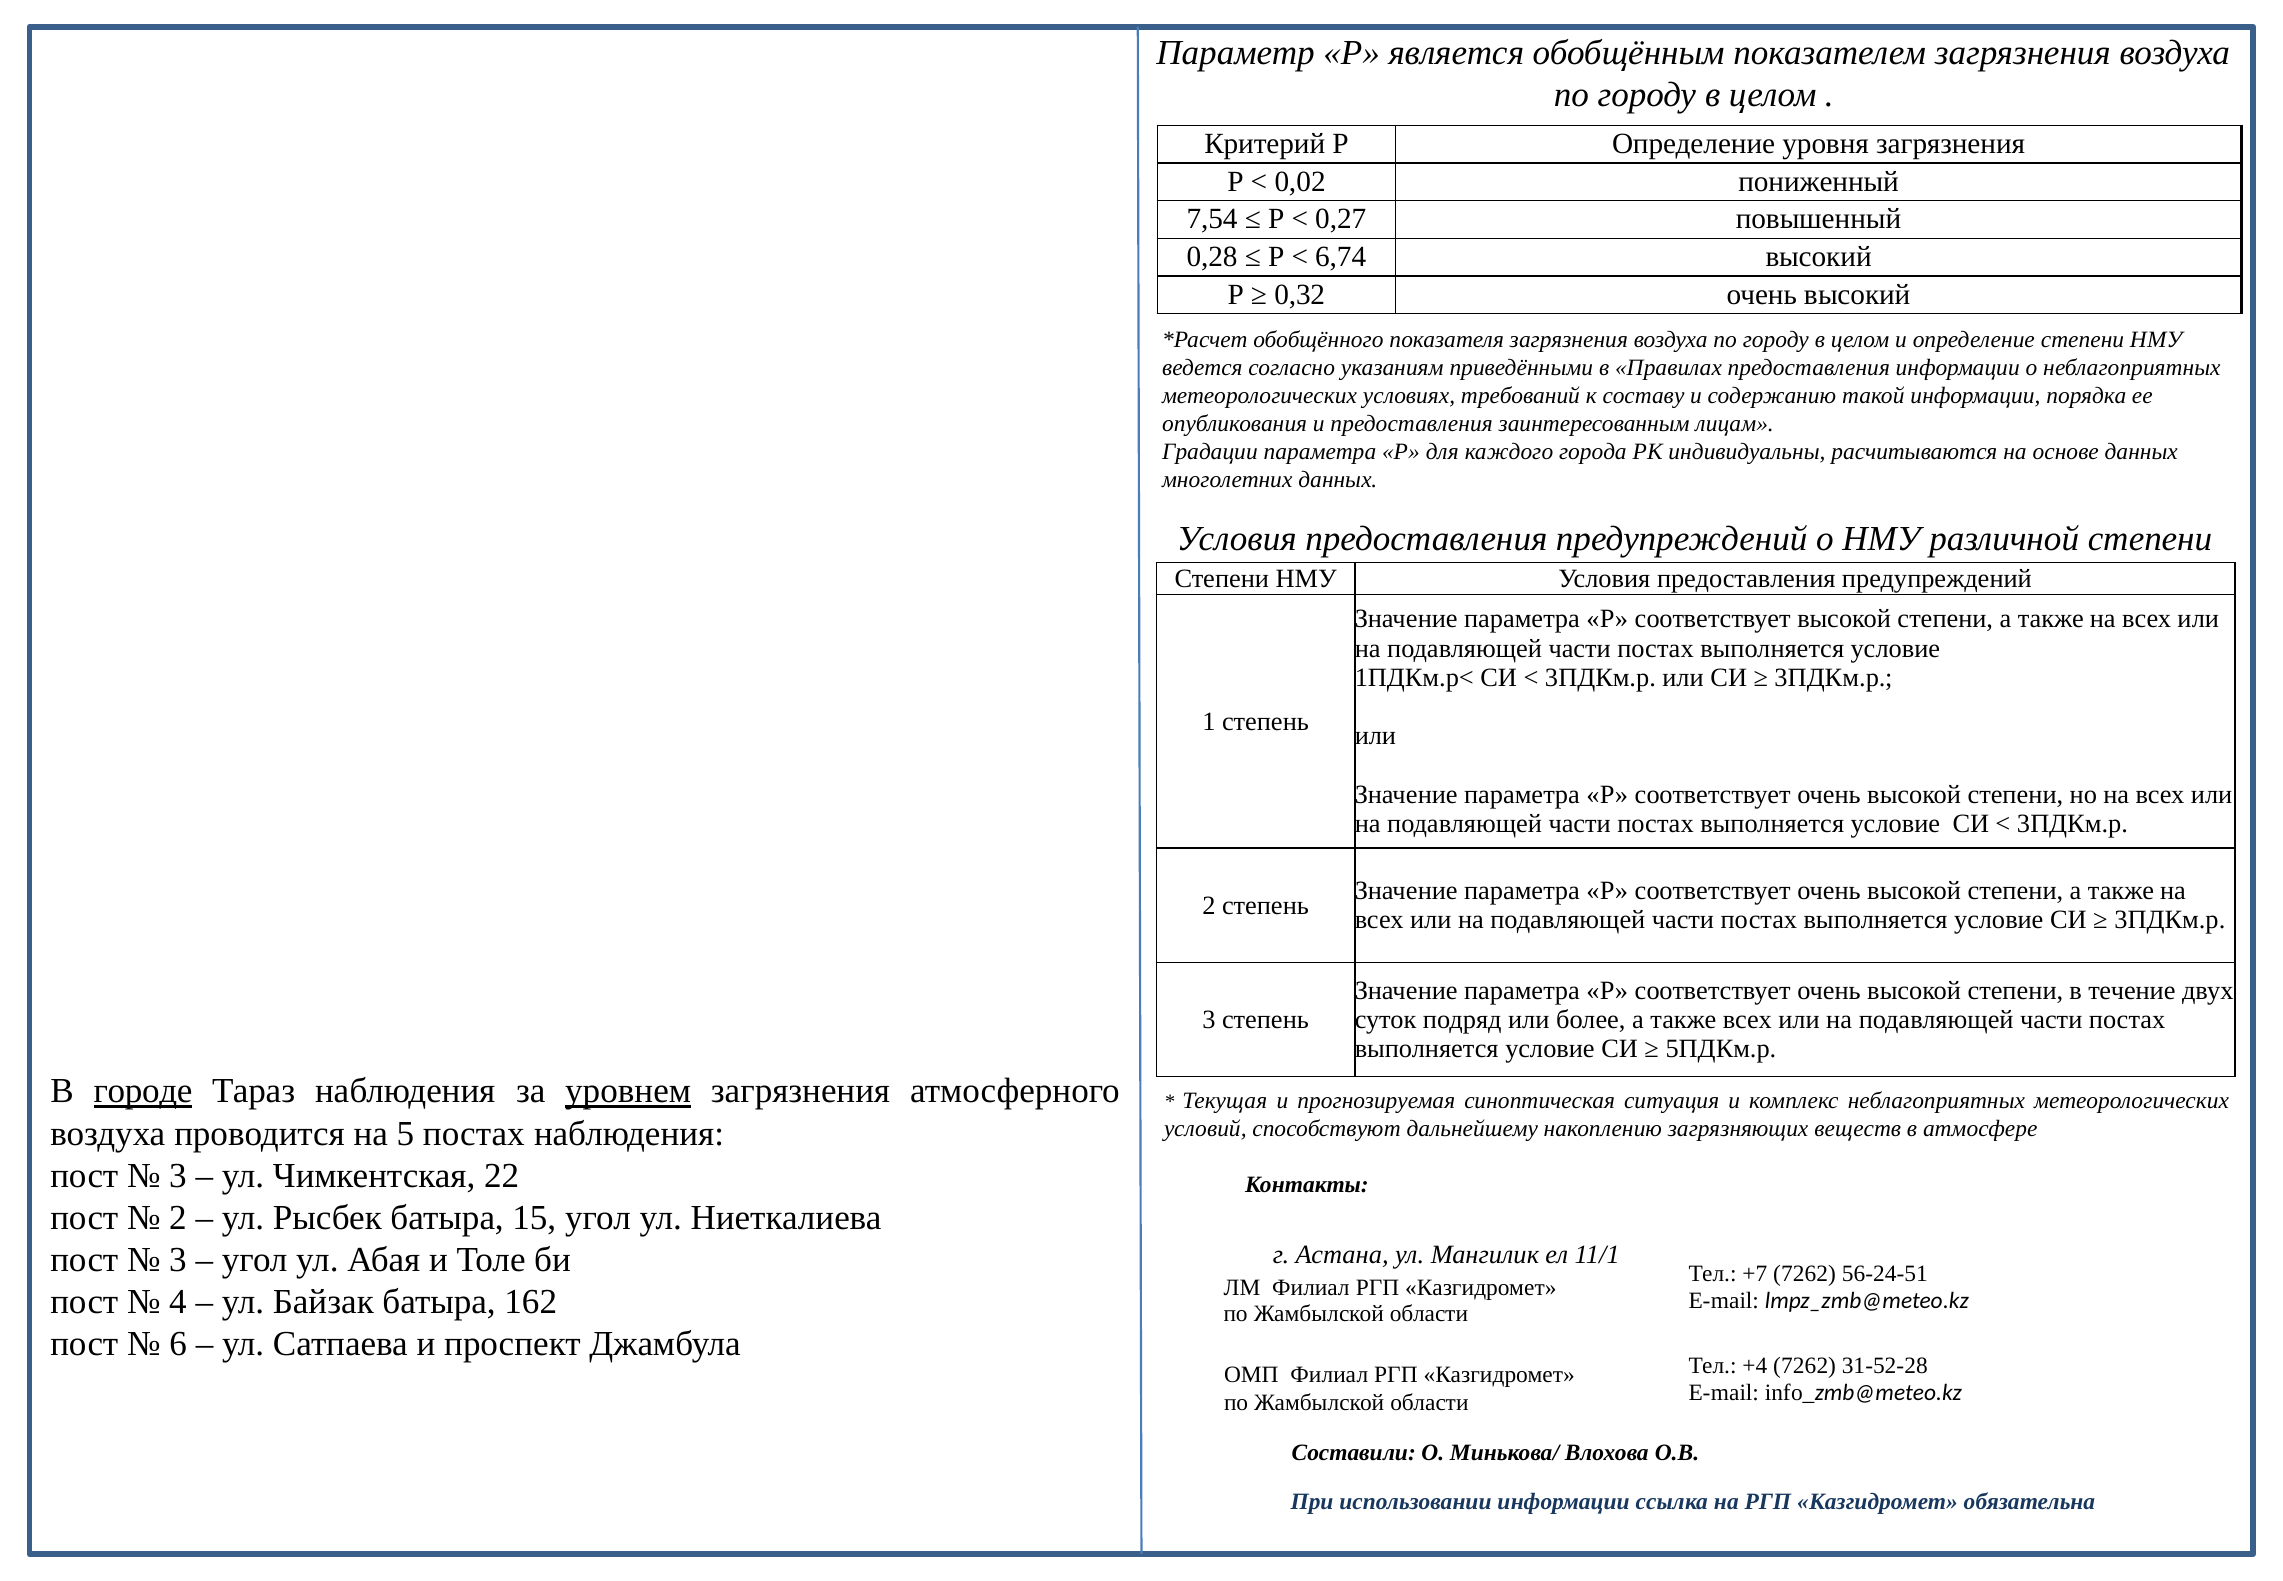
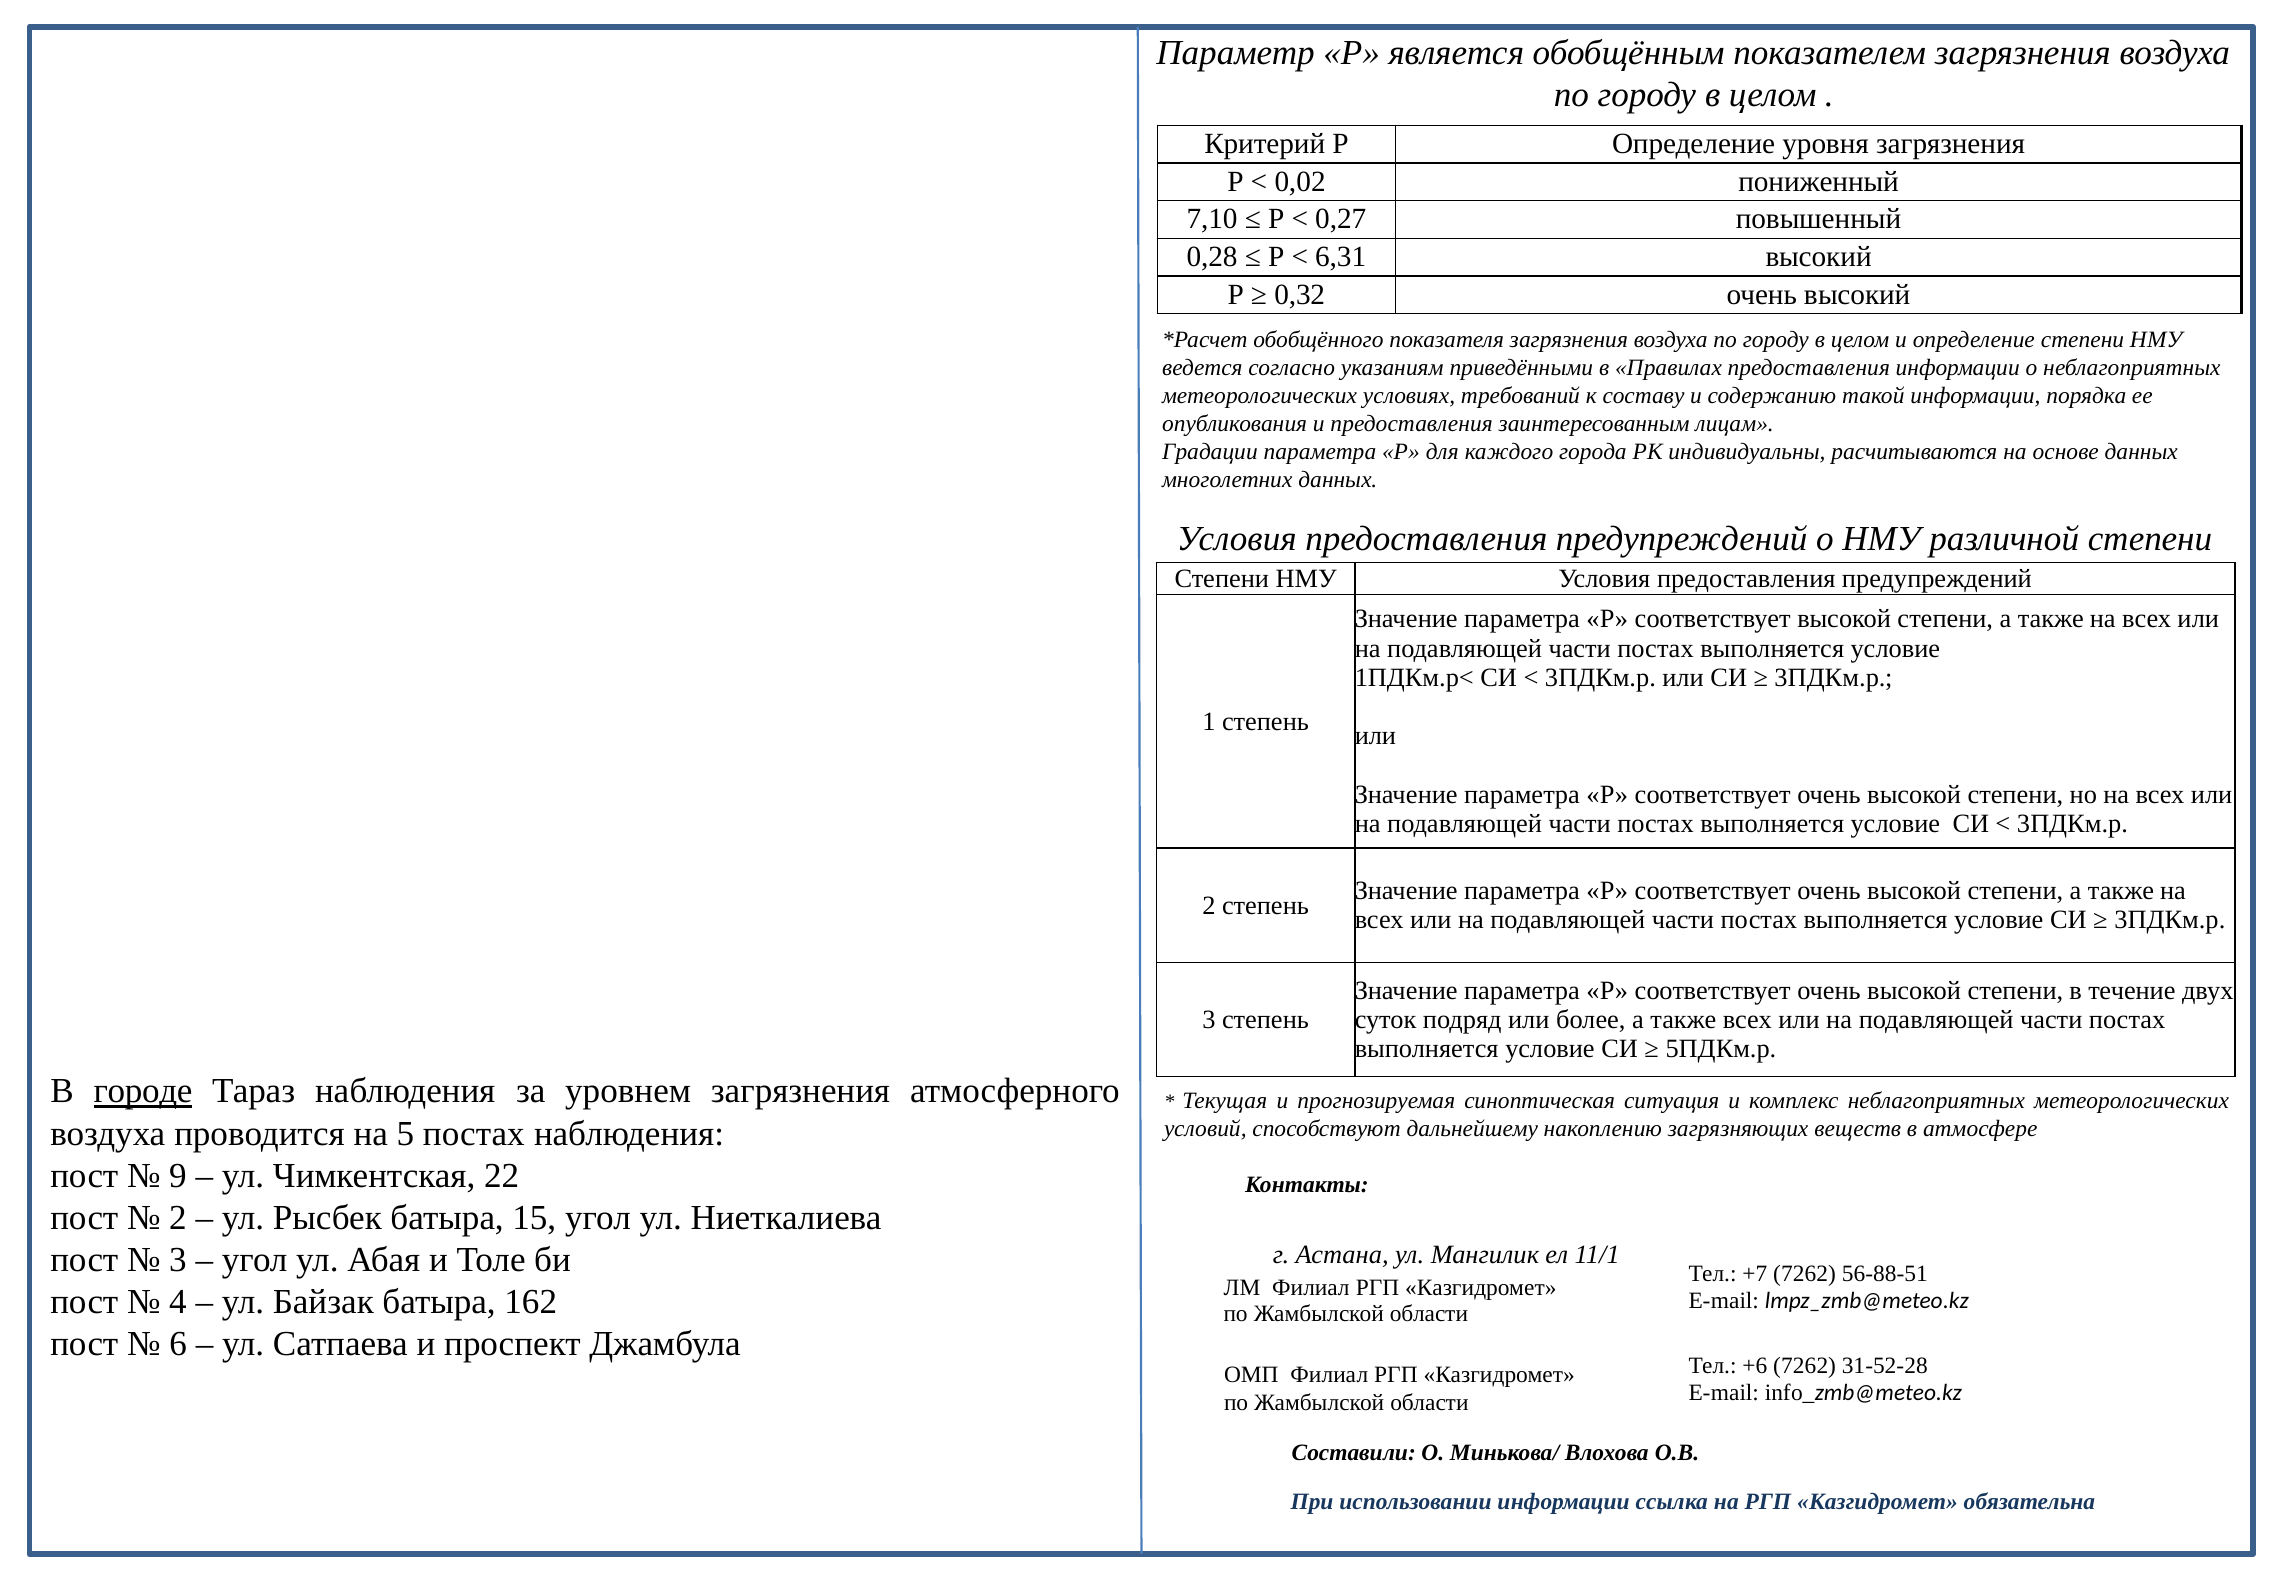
7,54: 7,54 -> 7,10 (1212, 219)
6,74: 6,74 -> 6,31 (1341, 257)
уровнем underline: present -> none (628, 1091)
3: 3 -> 9 (178, 1175)
56-24-51: 56-24-51 -> 56-88-51 (1885, 1273)
+4: +4 -> +6 (1755, 1365)
